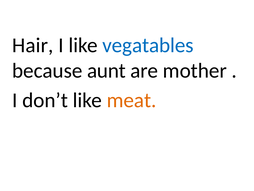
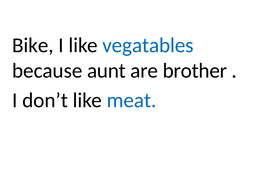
Hair: Hair -> Bike (33, 45)
mother: mother -> brother (195, 70)
meat colour: orange -> blue (132, 100)
